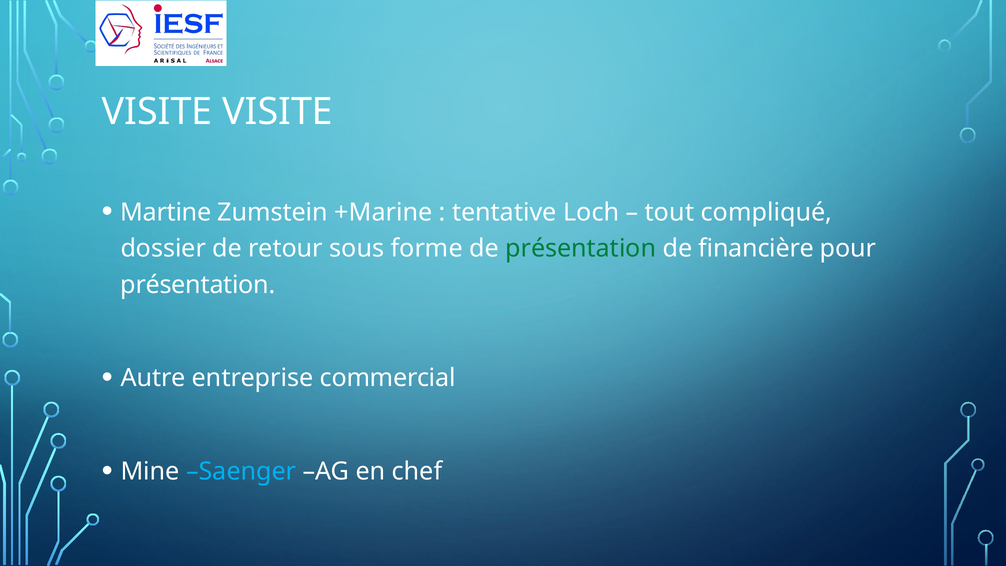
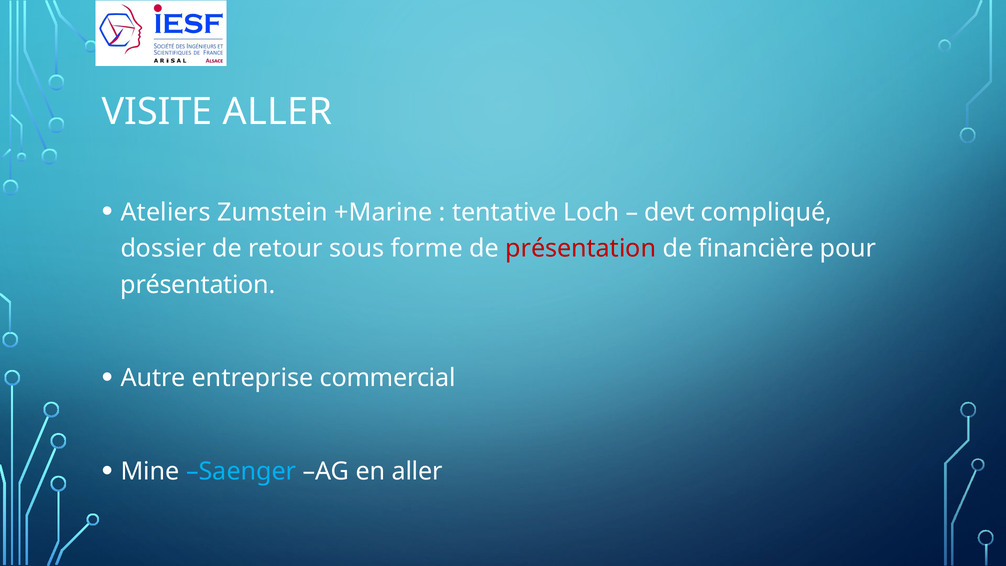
VISITE VISITE: VISITE -> ALLER (277, 112)
Martine: Martine -> Ateliers (166, 212)
tout: tout -> devt (670, 212)
présentation colour: green -> red (581, 248)
en chef: chef -> aller (417, 471)
